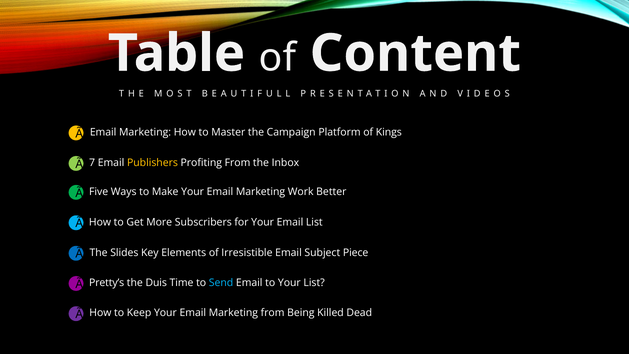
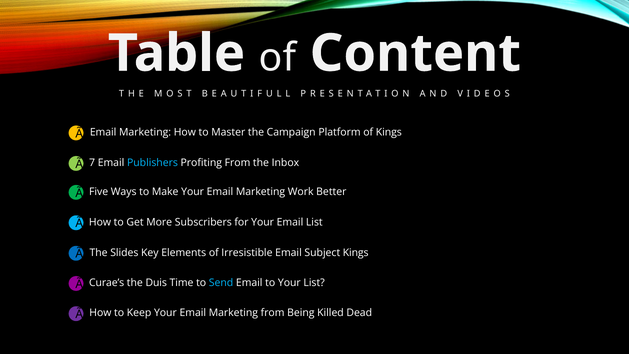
Publishers colour: yellow -> light blue (152, 163)
Subject Piece: Piece -> Kings (356, 252)
Pretty’s: Pretty’s -> Curae’s (107, 283)
